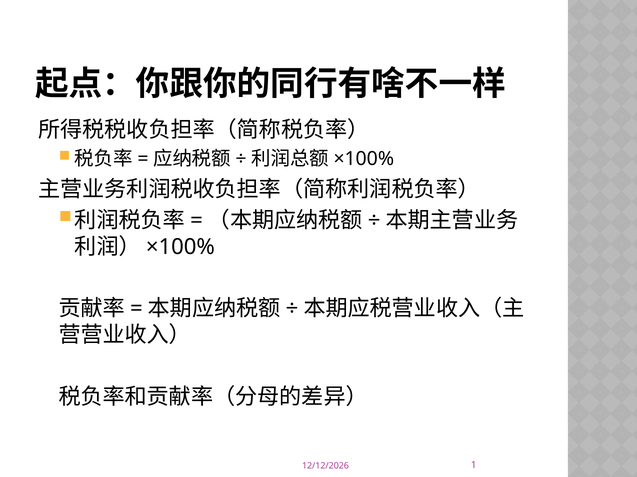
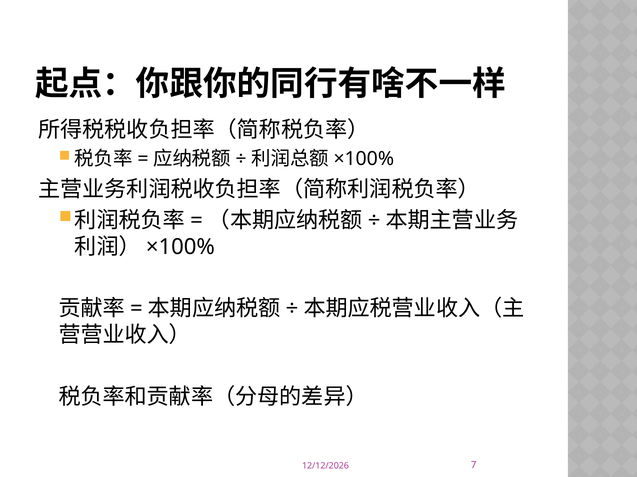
1: 1 -> 7 (474, 466)
